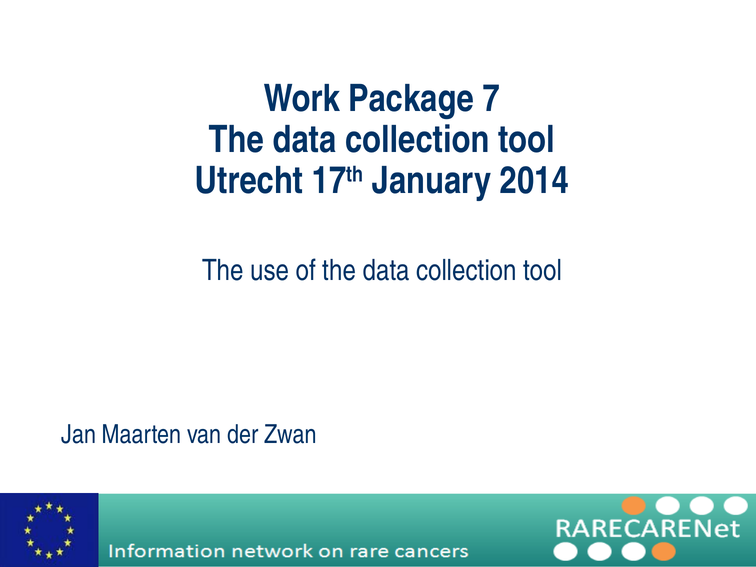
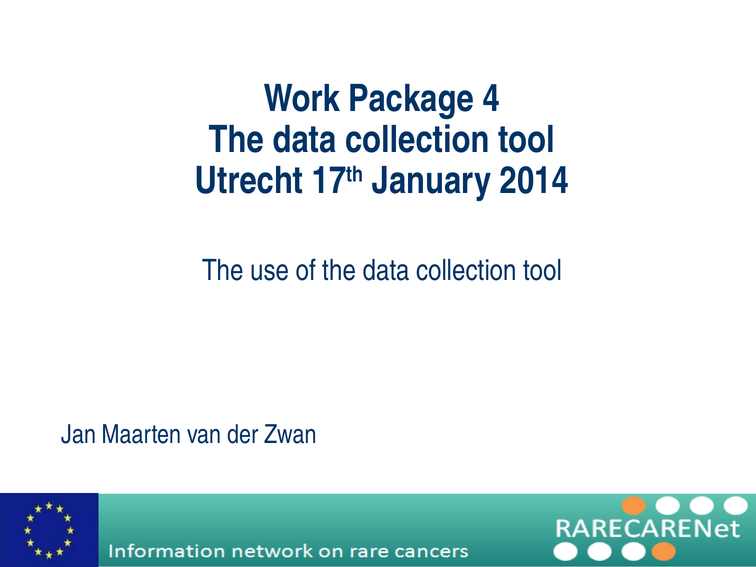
7: 7 -> 4 (491, 99)
